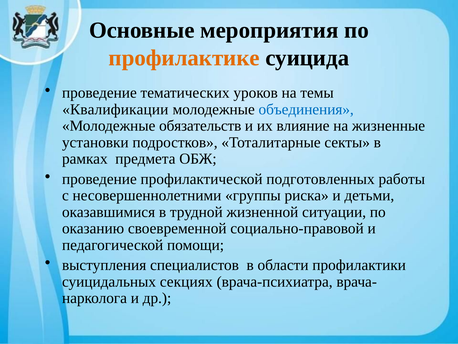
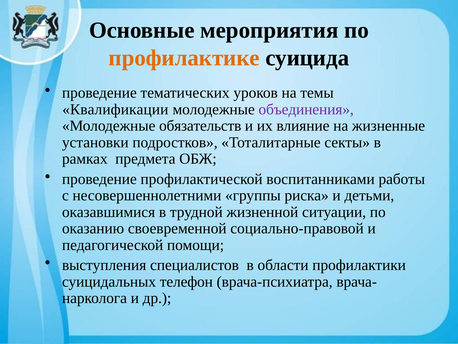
объединения colour: blue -> purple (306, 109)
подготовленных: подготовленных -> воспитанниками (321, 179)
секциях: секциях -> телефон (186, 281)
